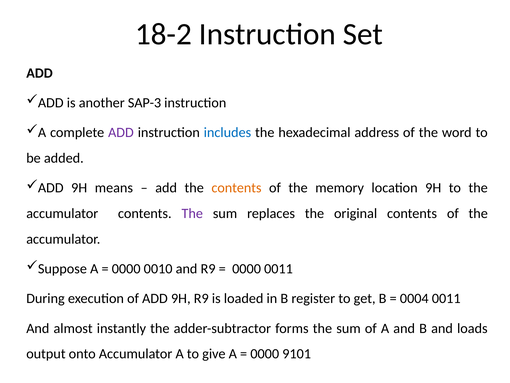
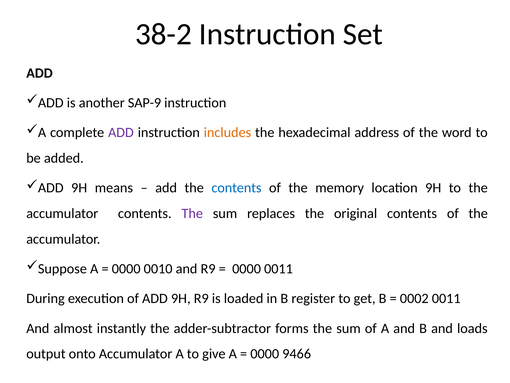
18-2: 18-2 -> 38-2 (163, 34)
SAP-3: SAP-3 -> SAP-9 (145, 103)
includes colour: blue -> orange (227, 132)
contents colour: orange -> blue (236, 188)
0004: 0004 -> 0002 (414, 298)
9101: 9101 -> 9466 (297, 353)
